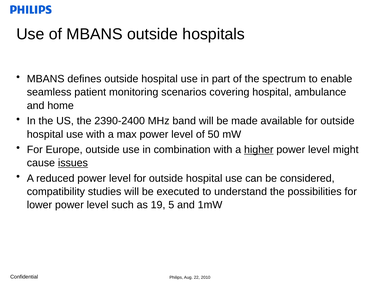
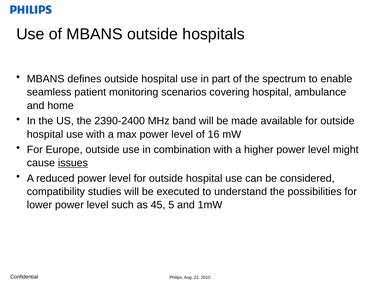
50: 50 -> 16 (214, 134)
higher underline: present -> none (259, 150)
19: 19 -> 45 (158, 205)
